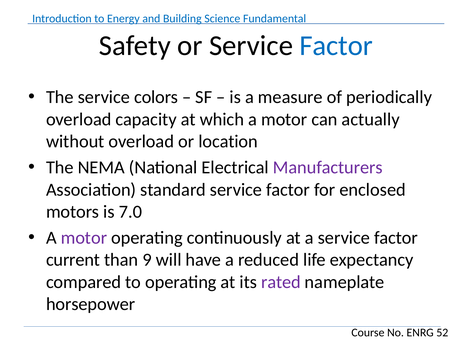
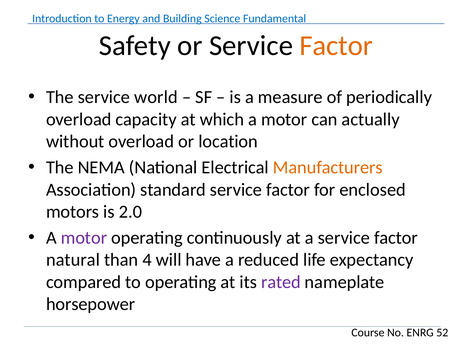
Factor colour: blue -> orange (336, 46)
colors: colors -> world (156, 97)
Manufacturers colour: purple -> orange (328, 168)
7.0: 7.0 -> 2.0 (130, 212)
current: current -> natural (73, 260)
9: 9 -> 4 (147, 260)
